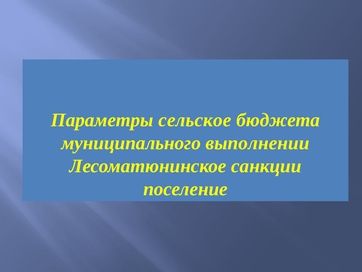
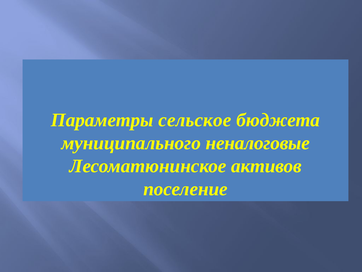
выполнении: выполнении -> неналоговые (258, 143)
санкции: санкции -> активов (266, 166)
